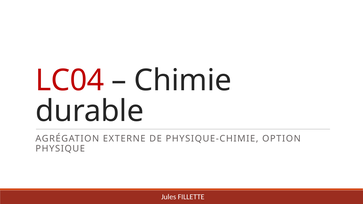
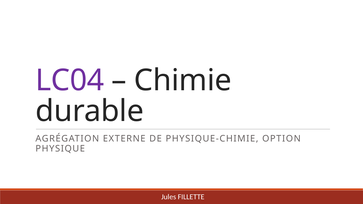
LC04 colour: red -> purple (70, 80)
